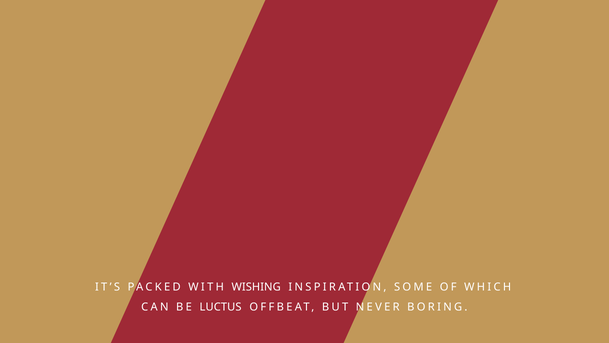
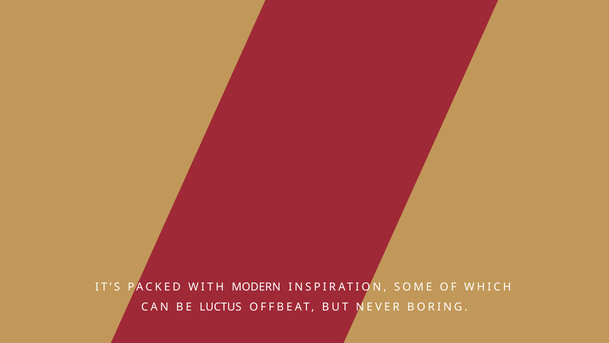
WISHING: WISHING -> MODERN (256, 287)
